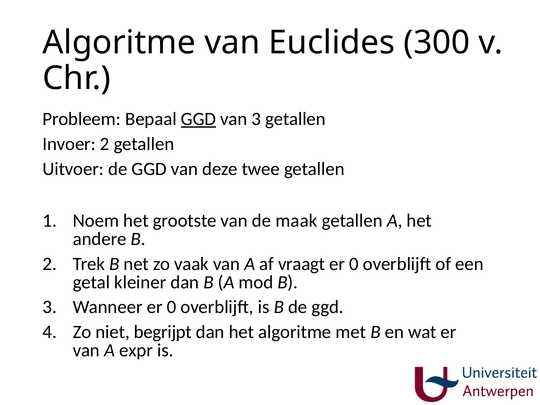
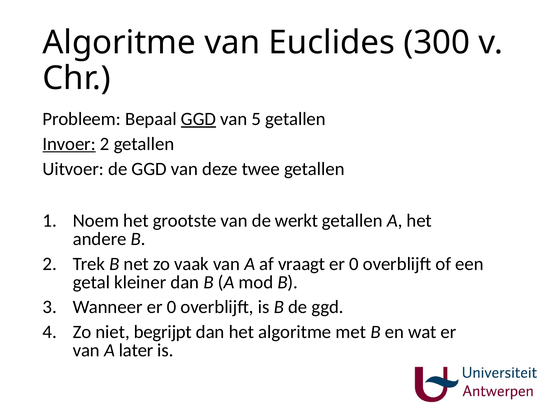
van 3: 3 -> 5 (256, 119)
Invoer underline: none -> present (69, 144)
maak: maak -> werkt (297, 221)
expr: expr -> later (136, 350)
